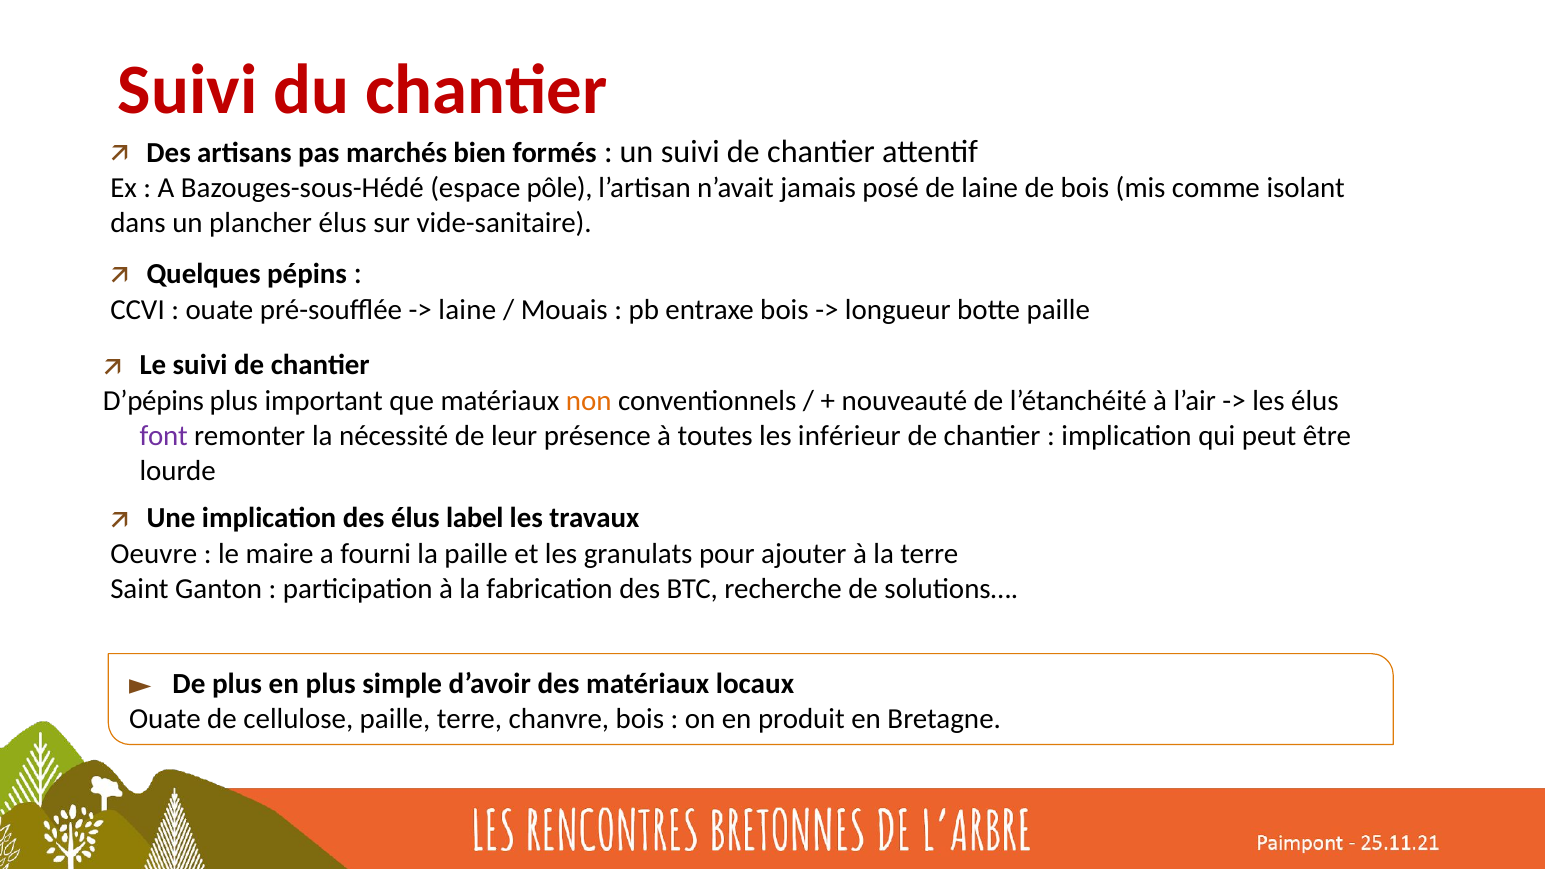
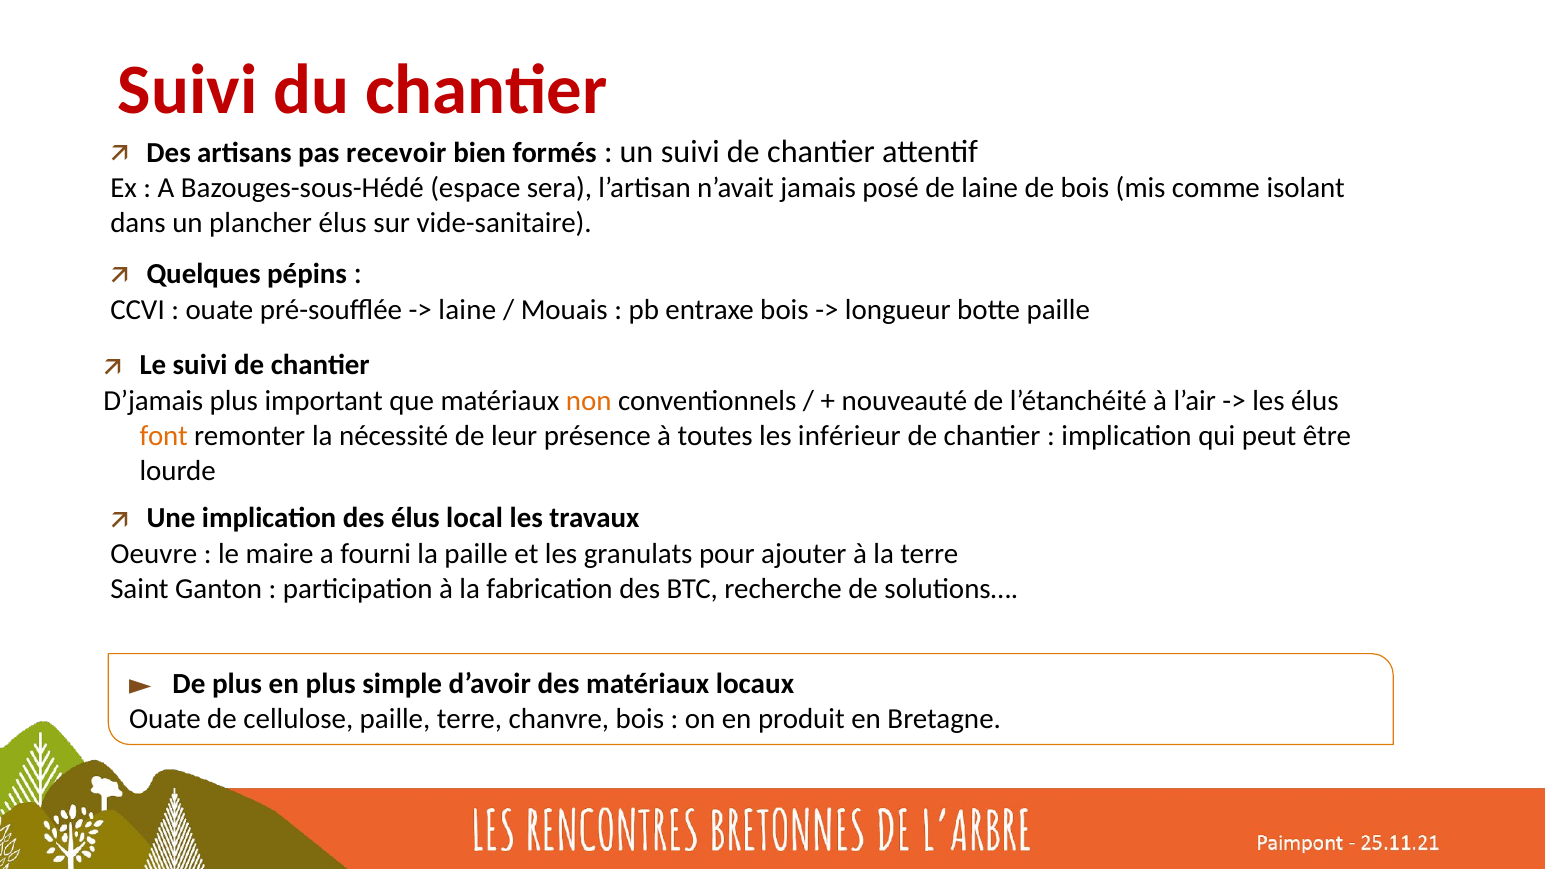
marchés: marchés -> recevoir (396, 153)
pôle: pôle -> sera (559, 188)
D’pépins: D’pépins -> D’jamais (153, 400)
font colour: purple -> orange (164, 436)
label: label -> local (475, 518)
